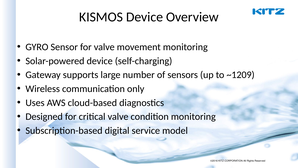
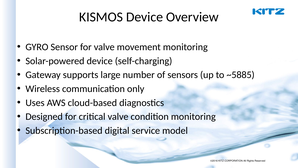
~1209: ~1209 -> ~5885 (241, 75)
